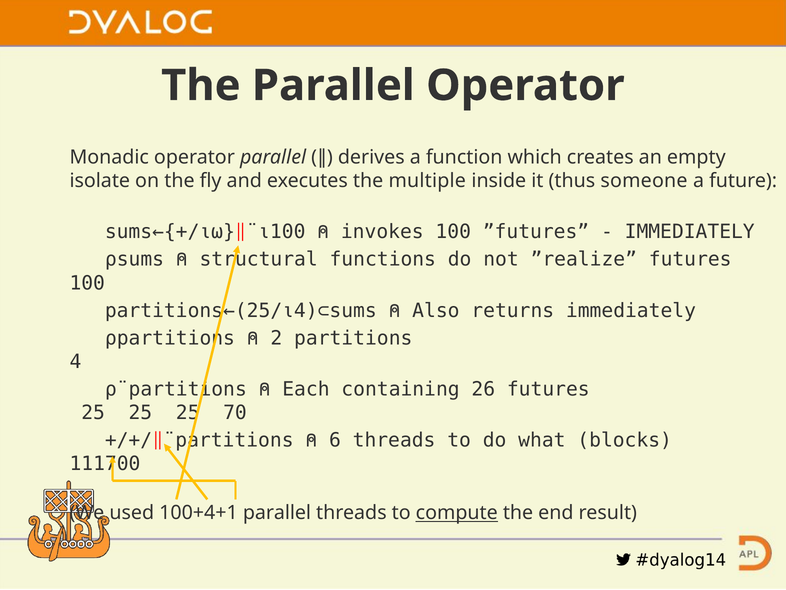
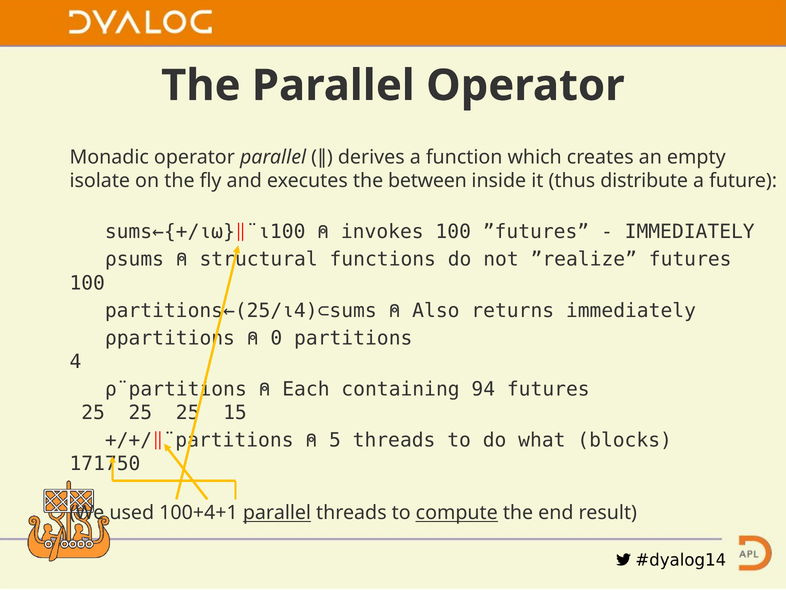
multiple: multiple -> between (427, 181)
someone: someone -> distribute (644, 181)
2: 2 -> 0 (276, 338)
26: 26 -> 94 (483, 389)
70: 70 -> 15 (235, 412)
6: 6 -> 5 (335, 440)
111700: 111700 -> 171750 (105, 464)
parallel underline: none -> present (277, 512)
